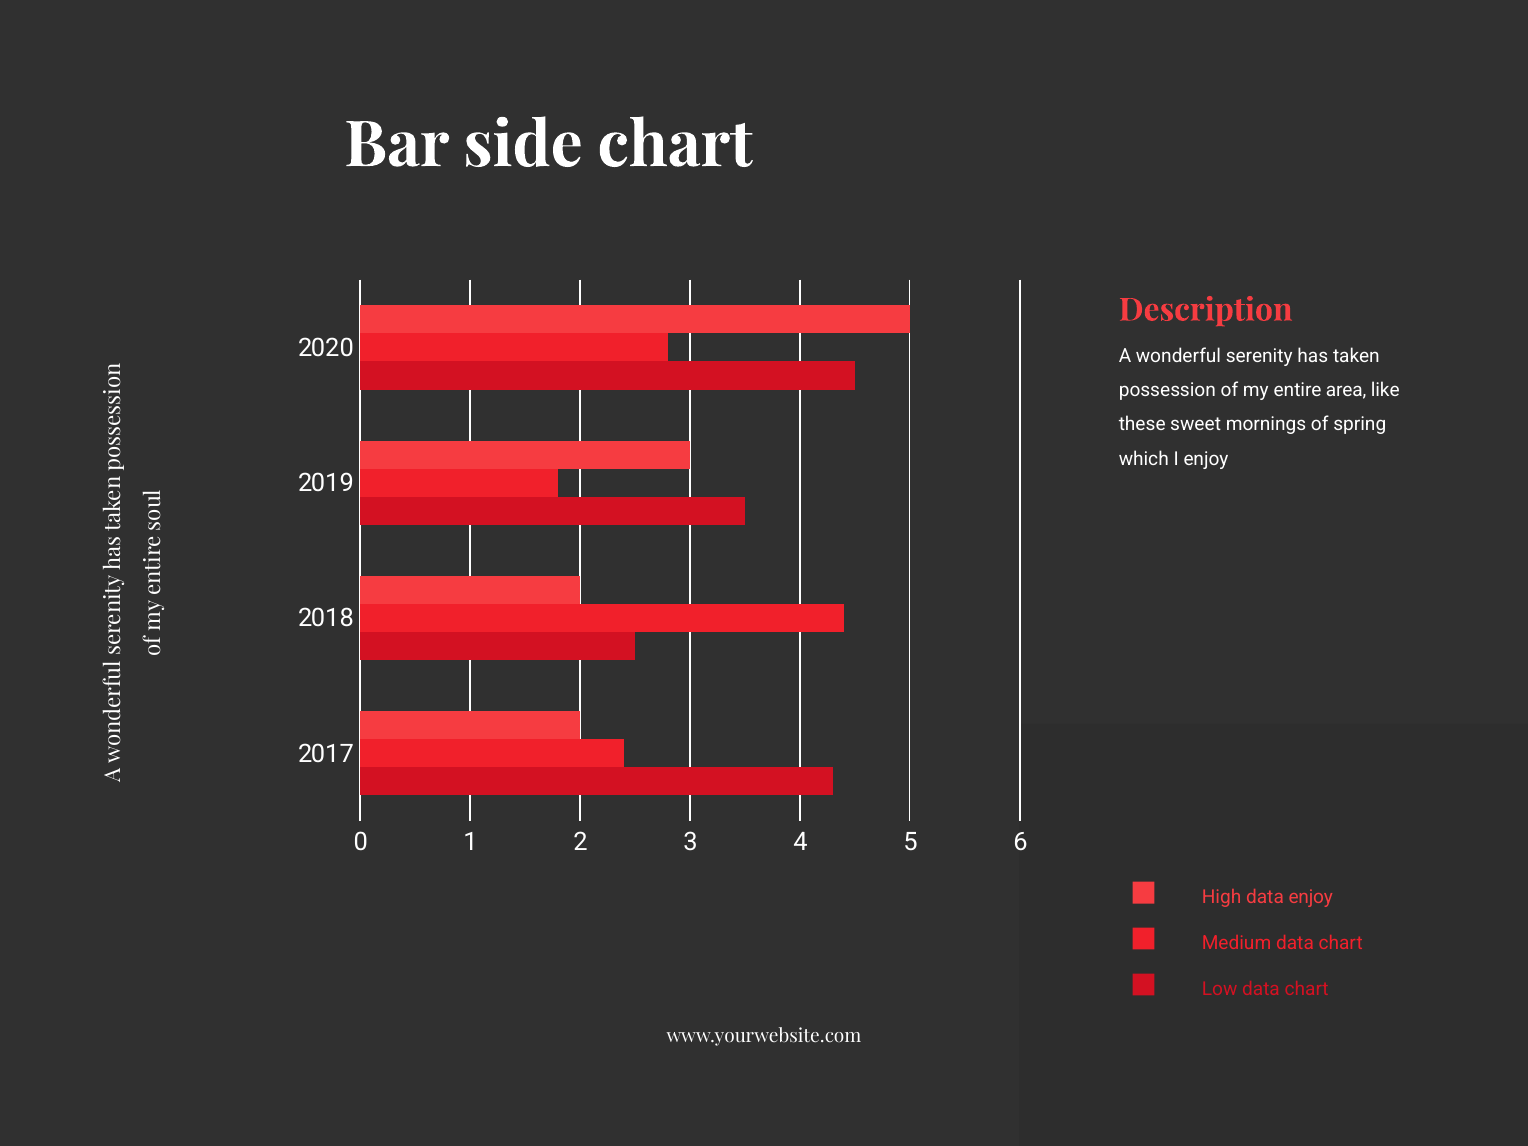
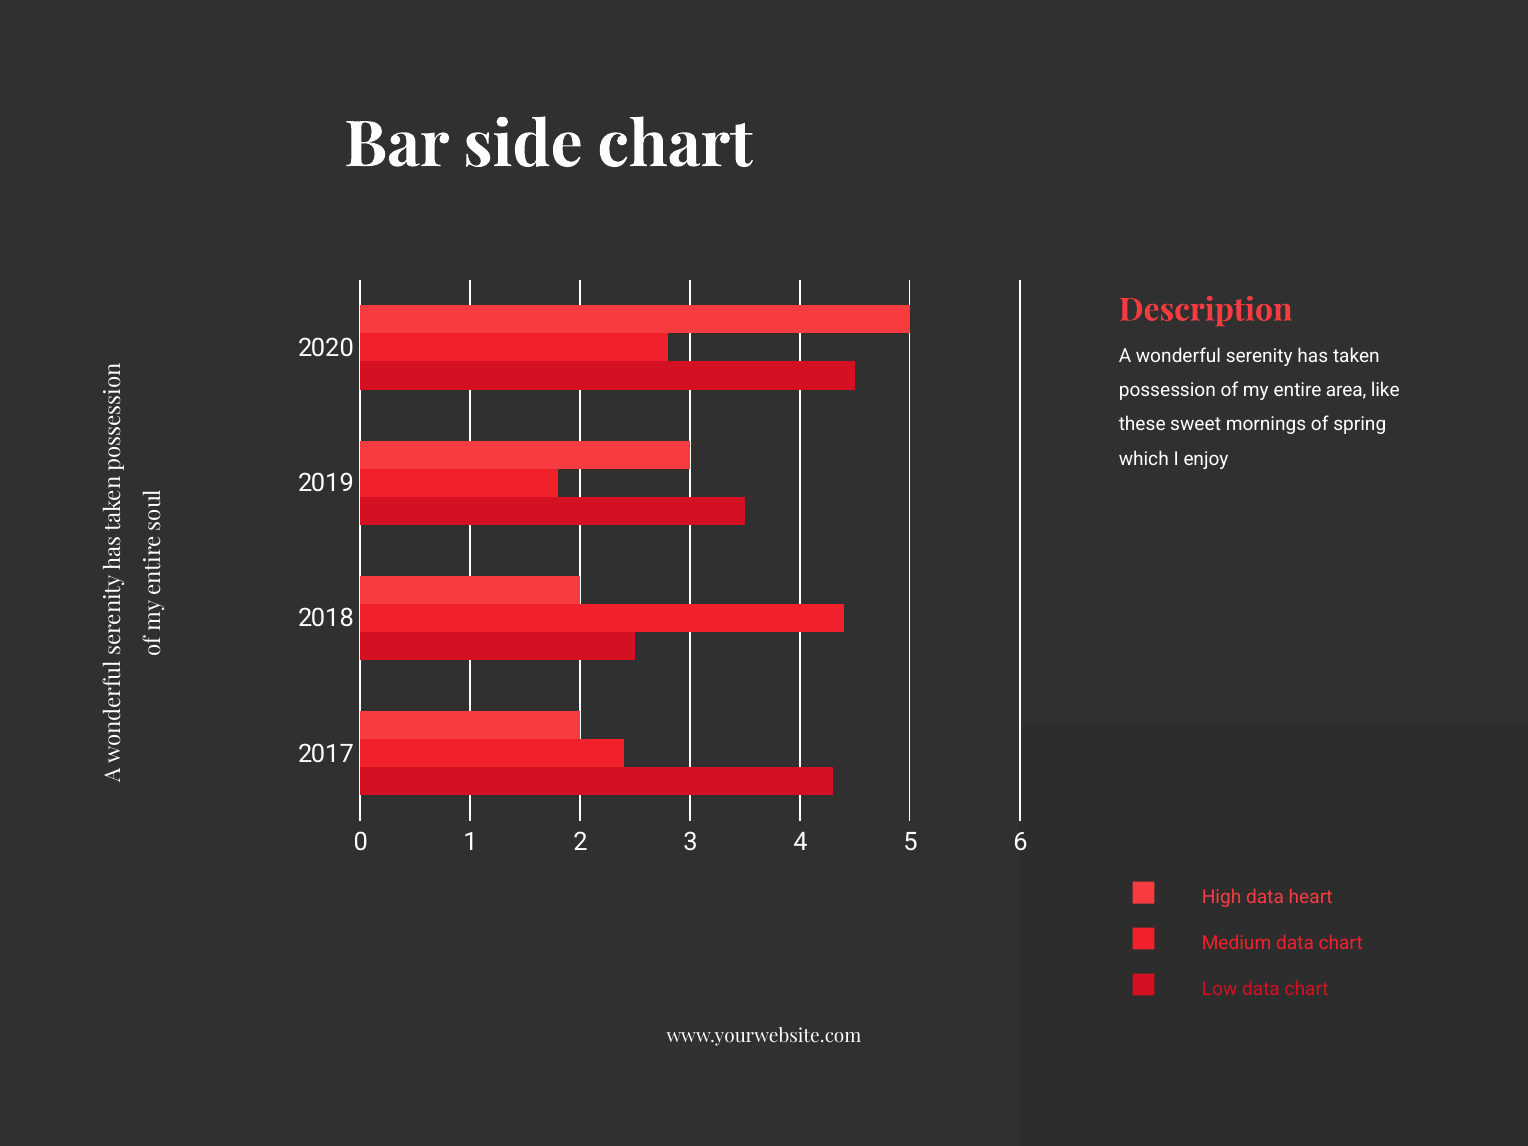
data enjoy: enjoy -> heart (1311, 897)
